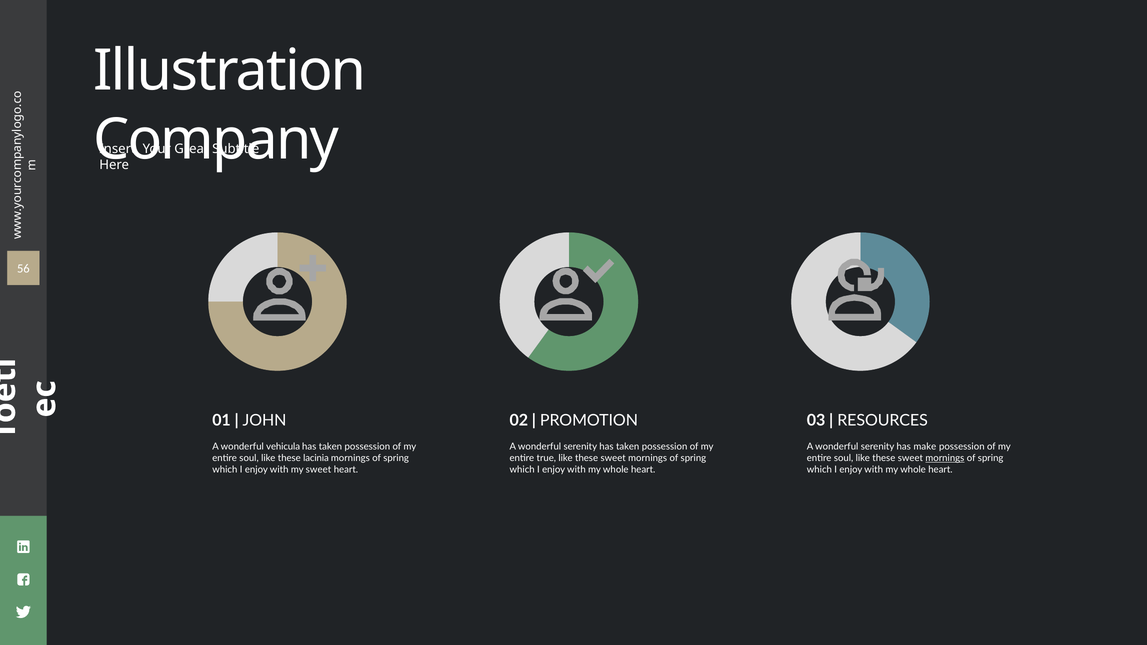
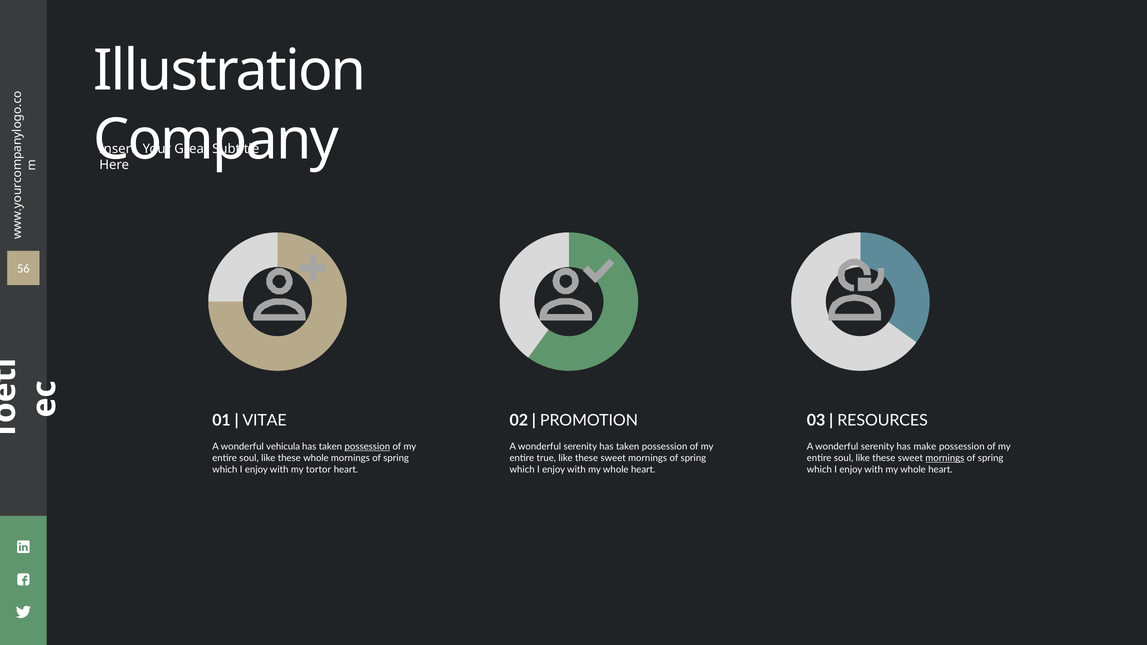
JOHN: JOHN -> VITAE (265, 421)
possession underline: none -> present (367, 447)
these lacinia: lacinia -> whole (316, 458)
my sweet: sweet -> tortor (318, 470)
